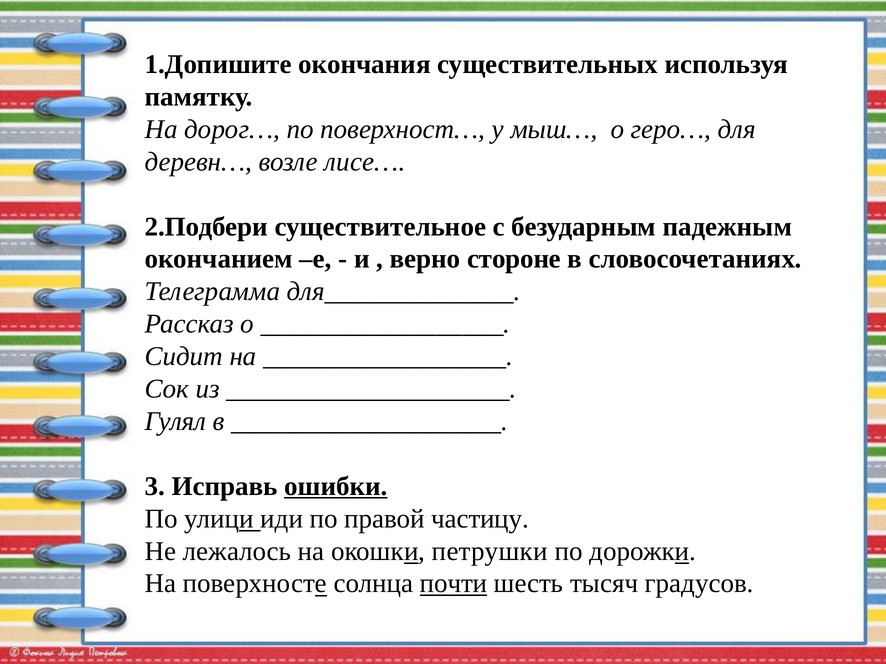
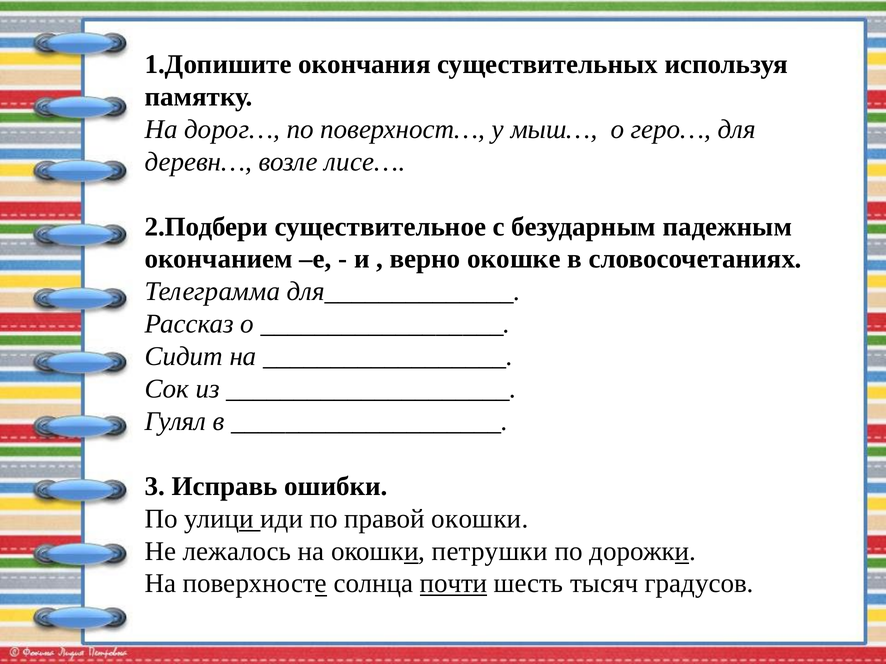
стороне: стороне -> окошке (514, 259)
ошибки underline: present -> none (336, 487)
правой частицу: частицу -> окошки (480, 519)
